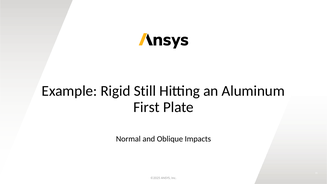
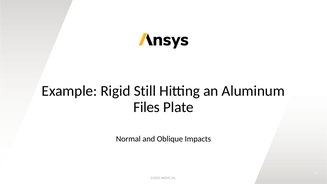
First: First -> Files (147, 107)
